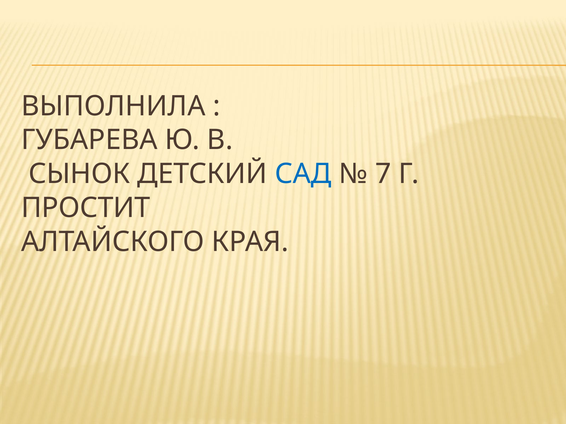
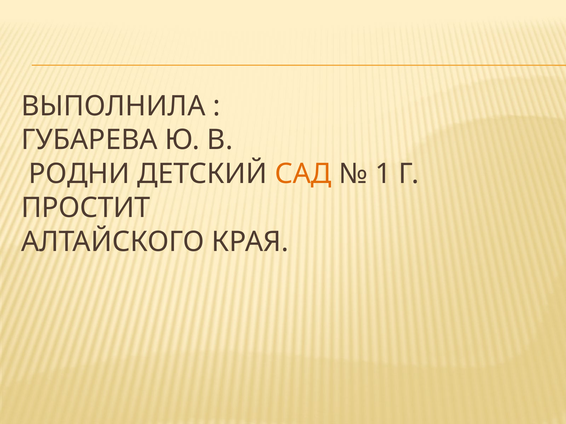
СЫНОК: СЫНОК -> РОДНИ (79, 174)
САД colour: blue -> orange (303, 174)
7: 7 -> 1 (383, 174)
